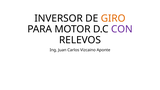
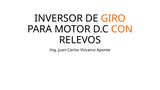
CON colour: purple -> orange (122, 29)
